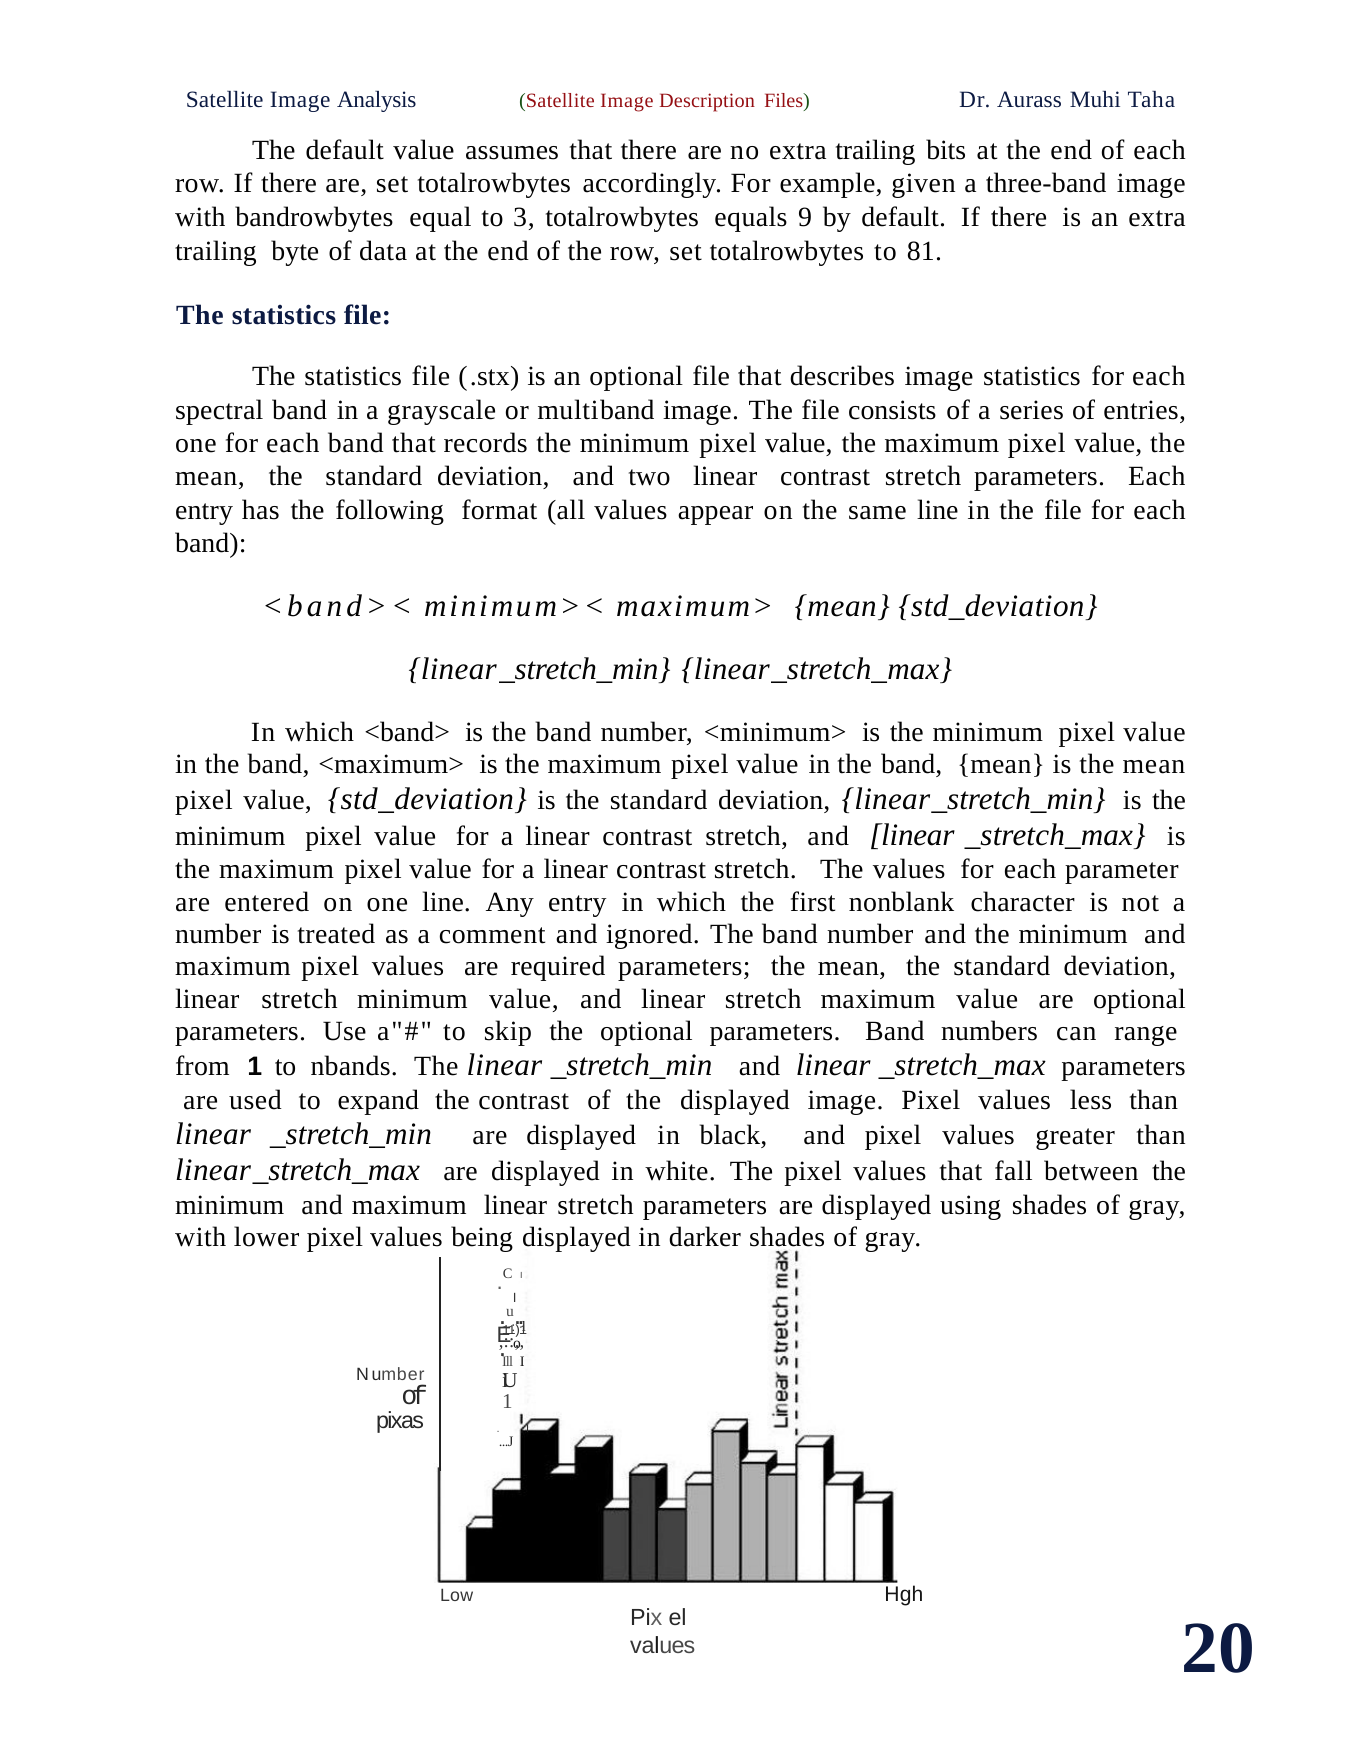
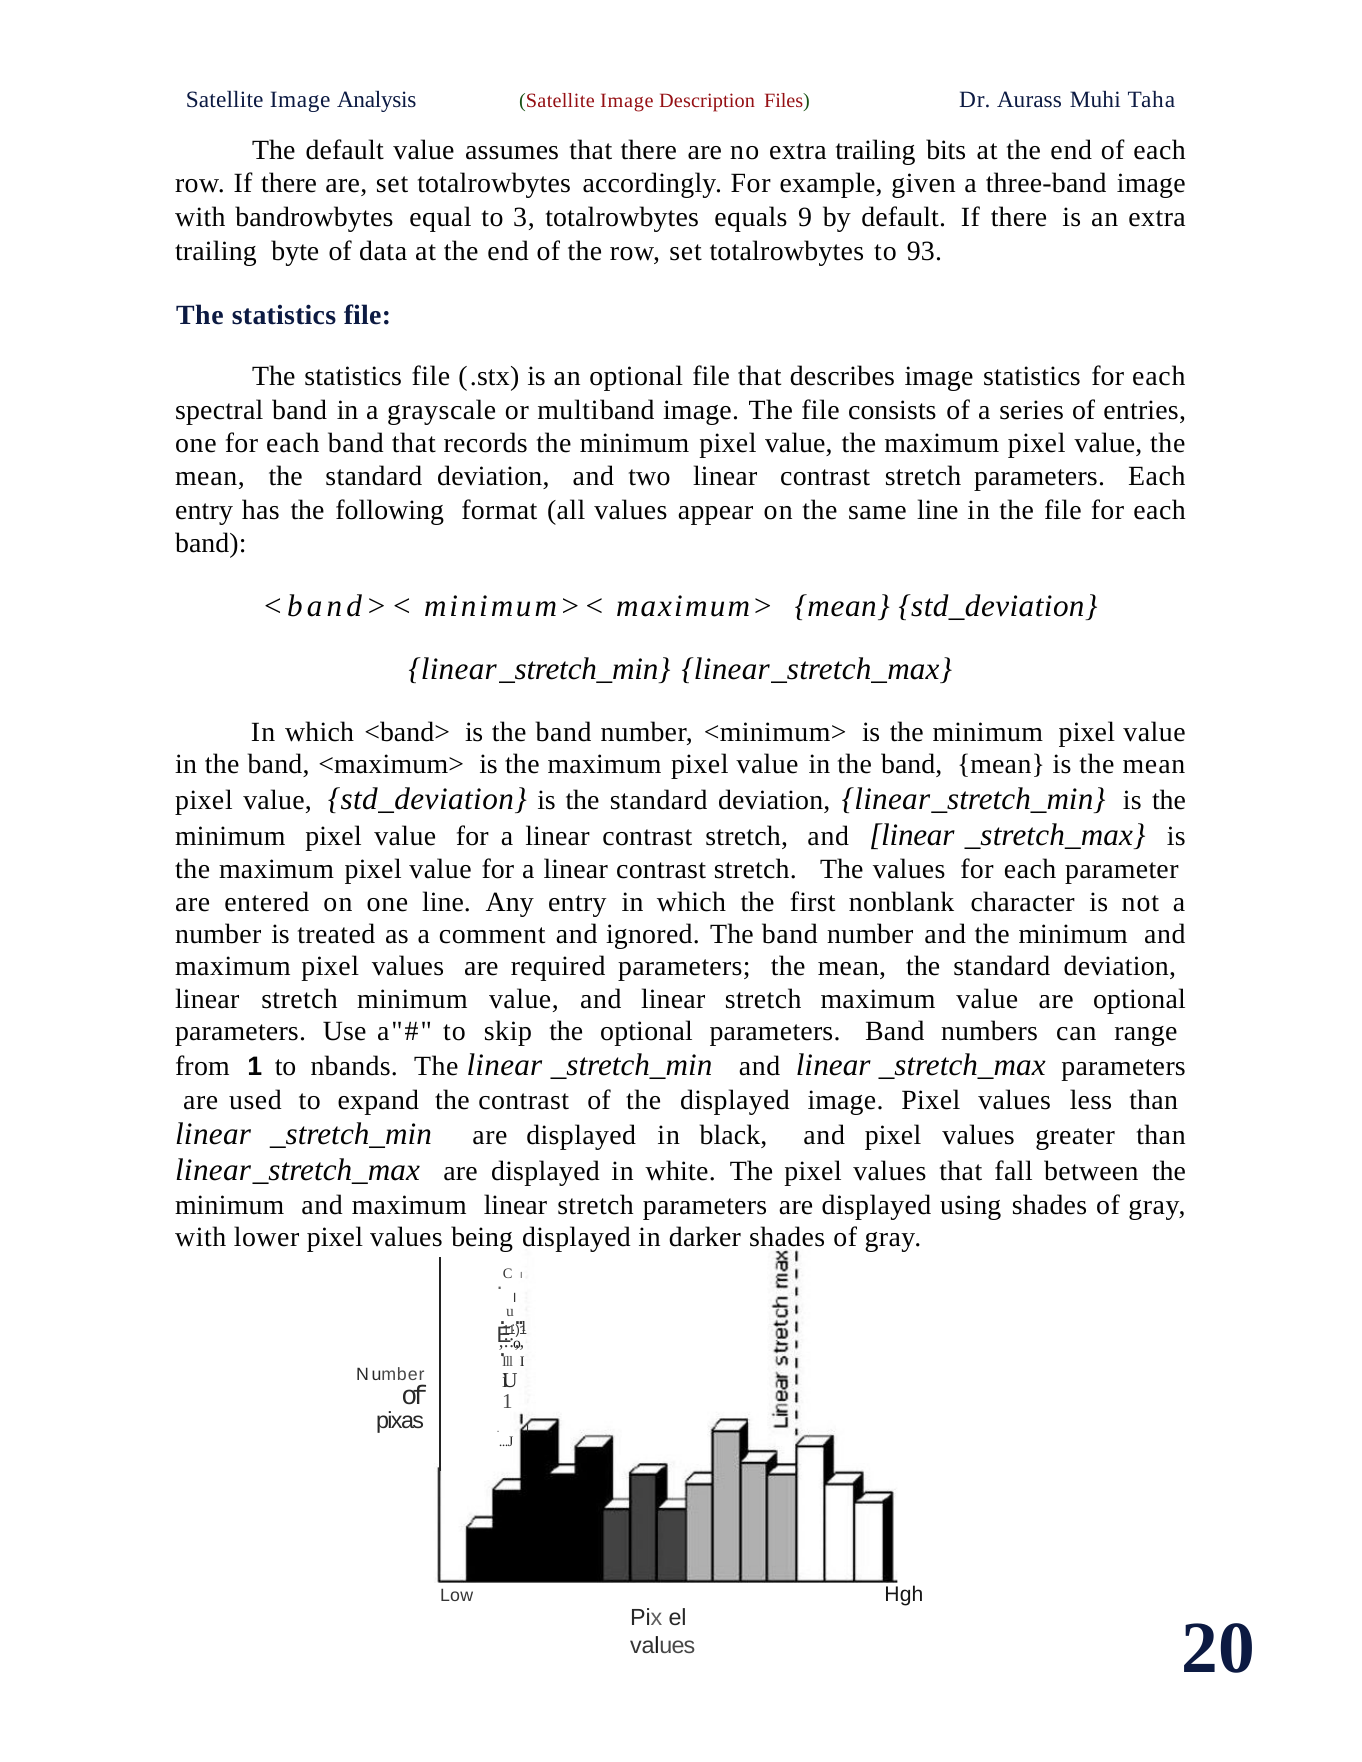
81: 81 -> 93 (924, 251)
